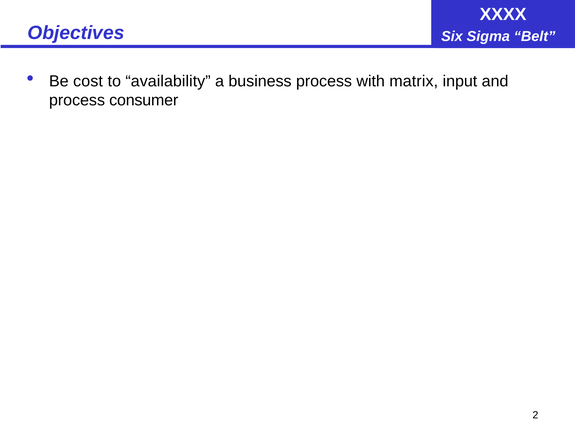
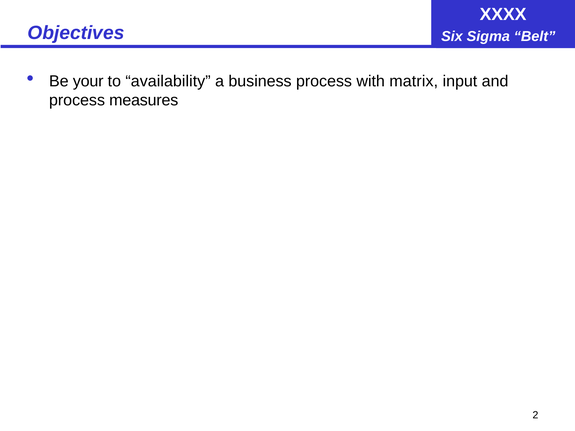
cost: cost -> your (88, 81)
consumer: consumer -> measures (144, 100)
